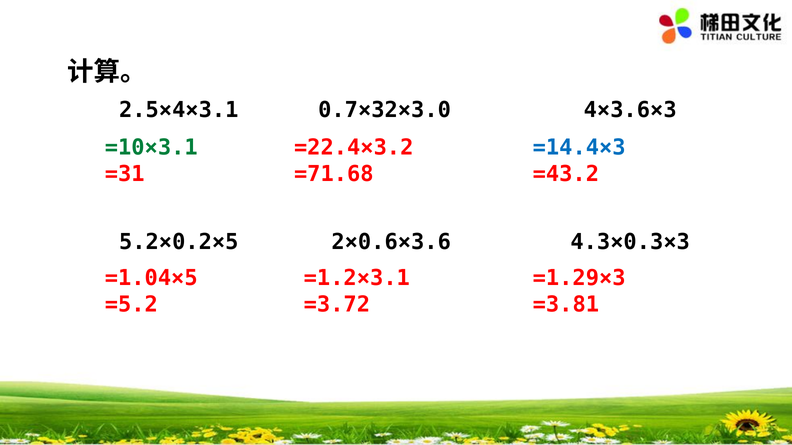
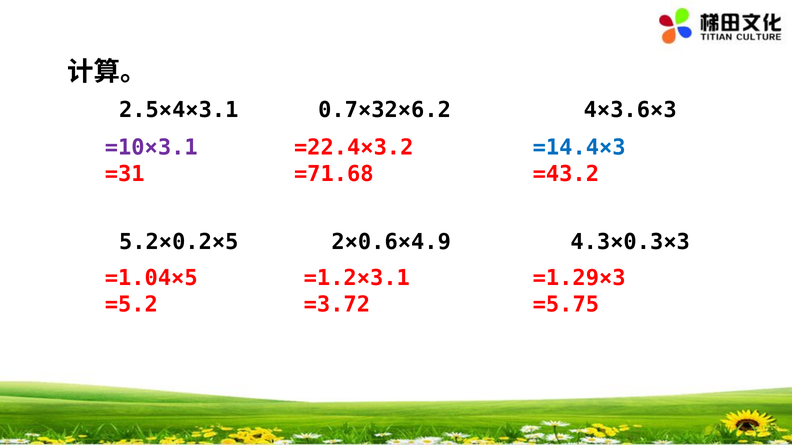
0.7×32×3.0: 0.7×32×3.0 -> 0.7×32×6.2 (385, 110)
=10×3.1 colour: green -> purple (151, 148)
2×0.6×3.6: 2×0.6×3.6 -> 2×0.6×4.9 (391, 242)
=3.81: =3.81 -> =5.75 (566, 305)
